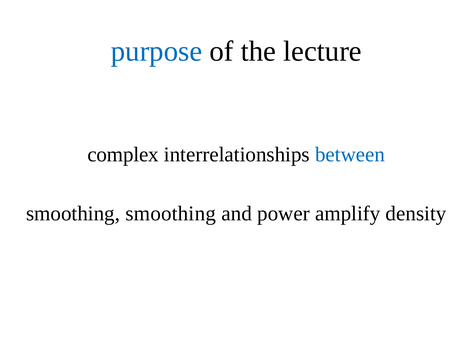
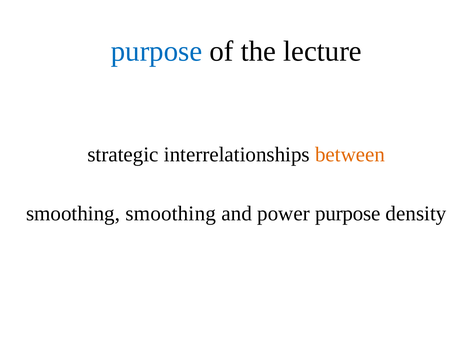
complex: complex -> strategic (123, 154)
between colour: blue -> orange (350, 154)
power amplify: amplify -> purpose (348, 213)
